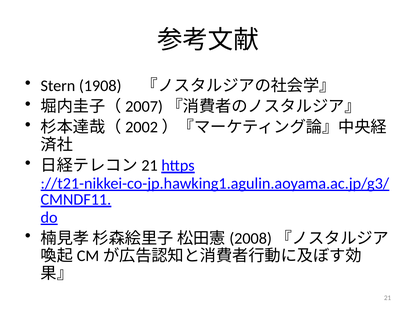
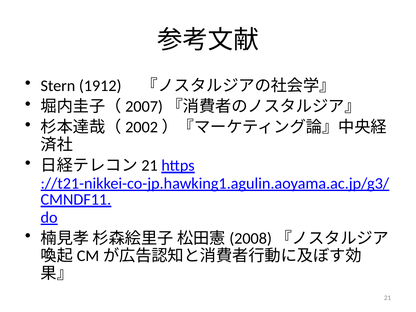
1908: 1908 -> 1912 (100, 86)
